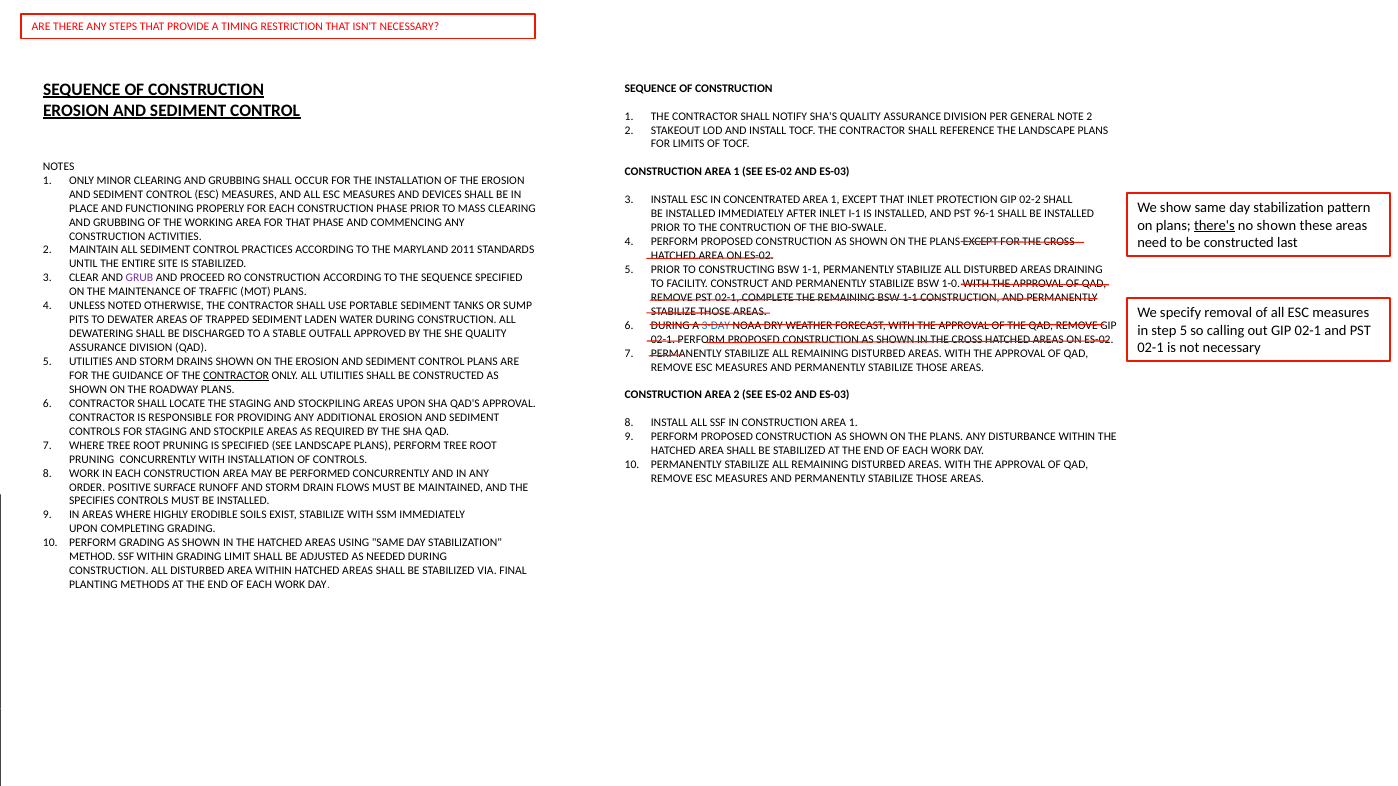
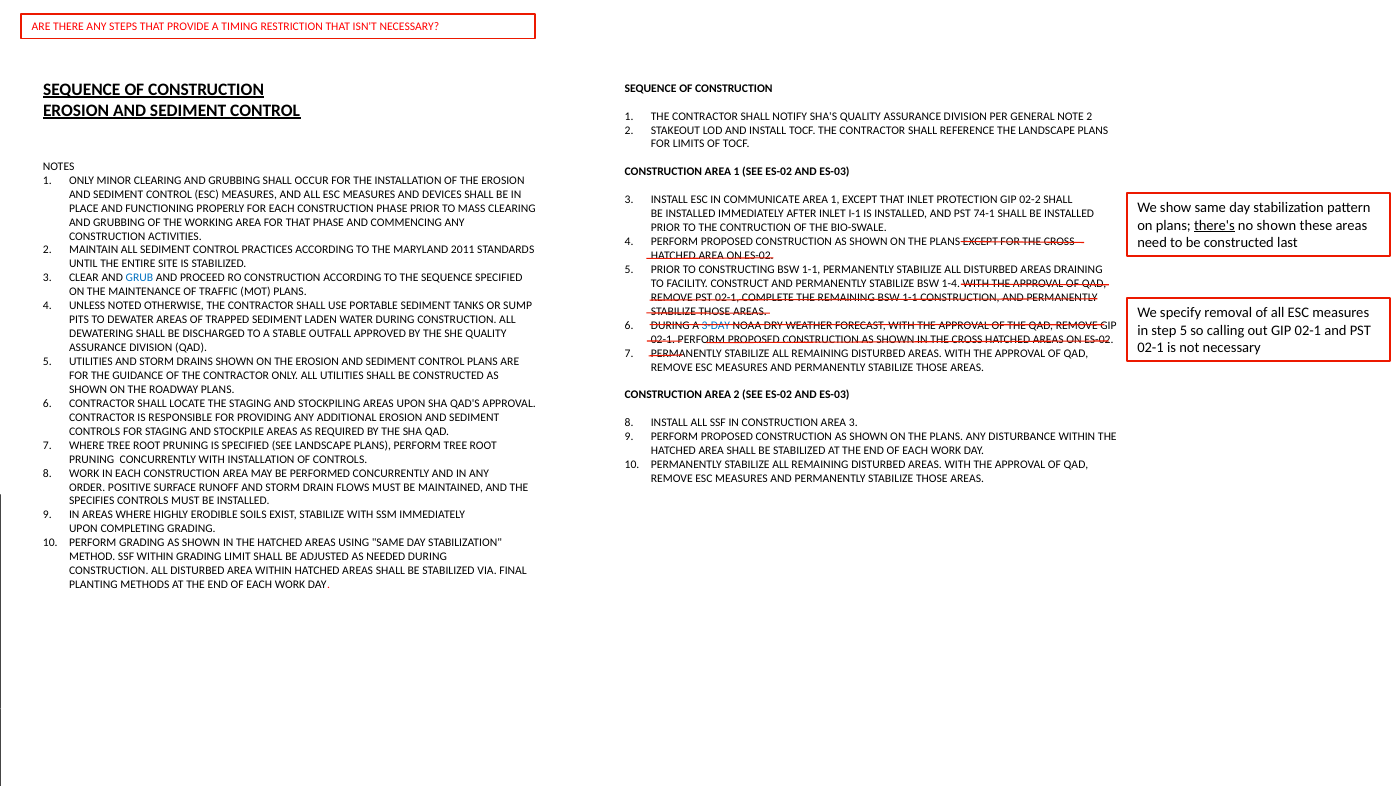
CONCENTRATED: CONCENTRATED -> COMMUNICATE (762, 200)
96-1: 96-1 -> 74-1 (984, 214)
GRUB colour: purple -> blue (139, 278)
1-0: 1-0 -> 1-4 (951, 284)
CONTRACTOR underline: present -> none (236, 376)
IN CONSTRUCTION AREA 1: 1 -> 3 (853, 423)
